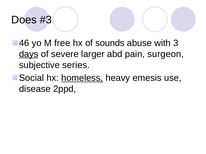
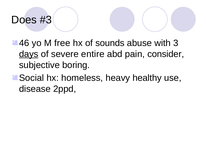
larger: larger -> entire (93, 54)
surgeon: surgeon -> consider (166, 54)
series: series -> boring (76, 65)
homeless underline: present -> none (82, 78)
emesis: emesis -> healthy (147, 78)
